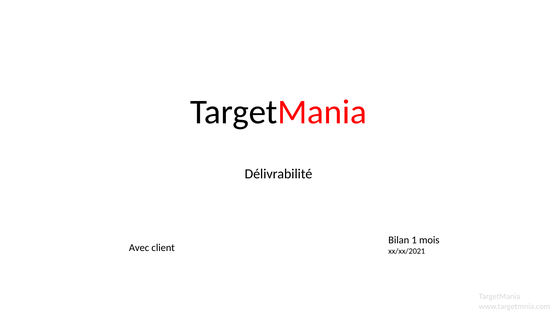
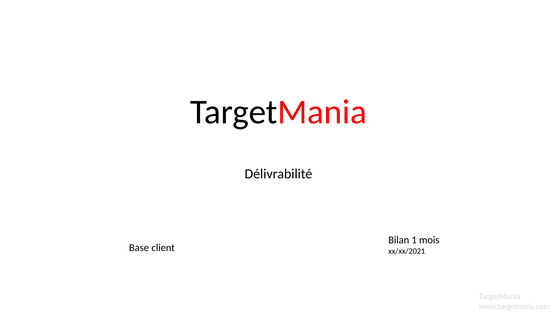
Avec: Avec -> Base (139, 248)
